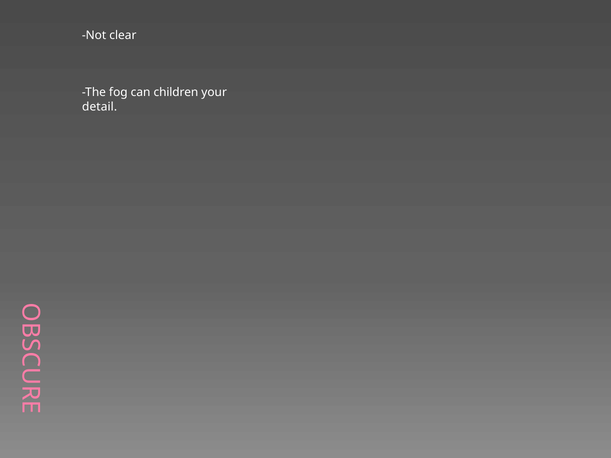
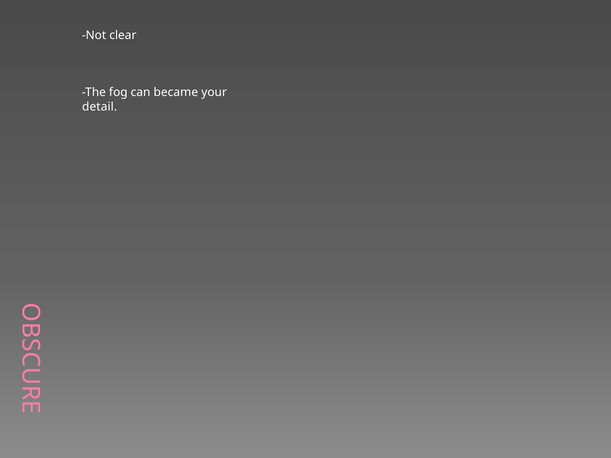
children: children -> became (176, 93)
